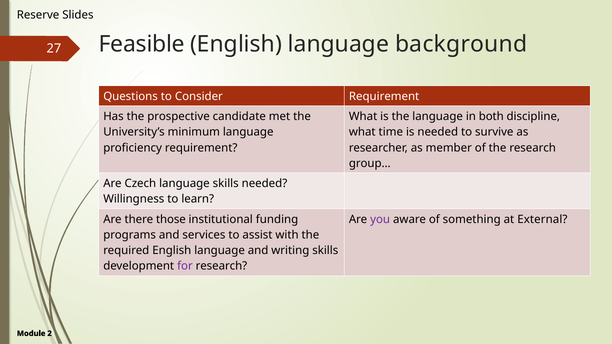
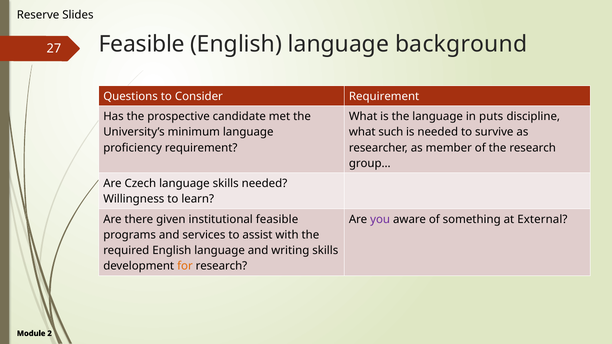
both: both -> puts (491, 117)
time: time -> such (391, 132)
those: those -> given (171, 220)
institutional funding: funding -> feasible (277, 220)
for colour: purple -> orange (185, 266)
